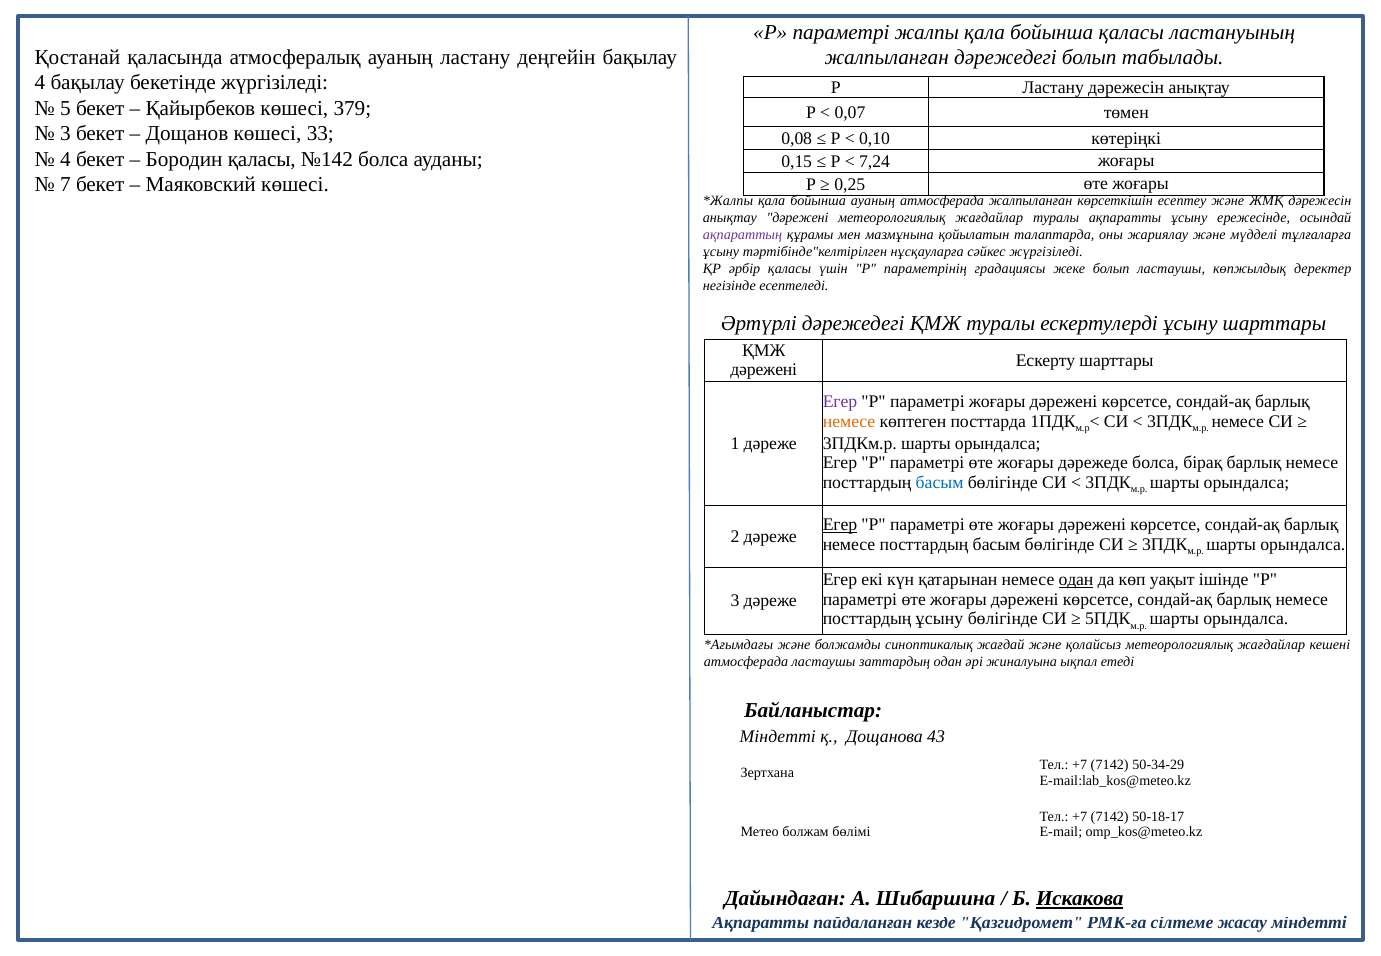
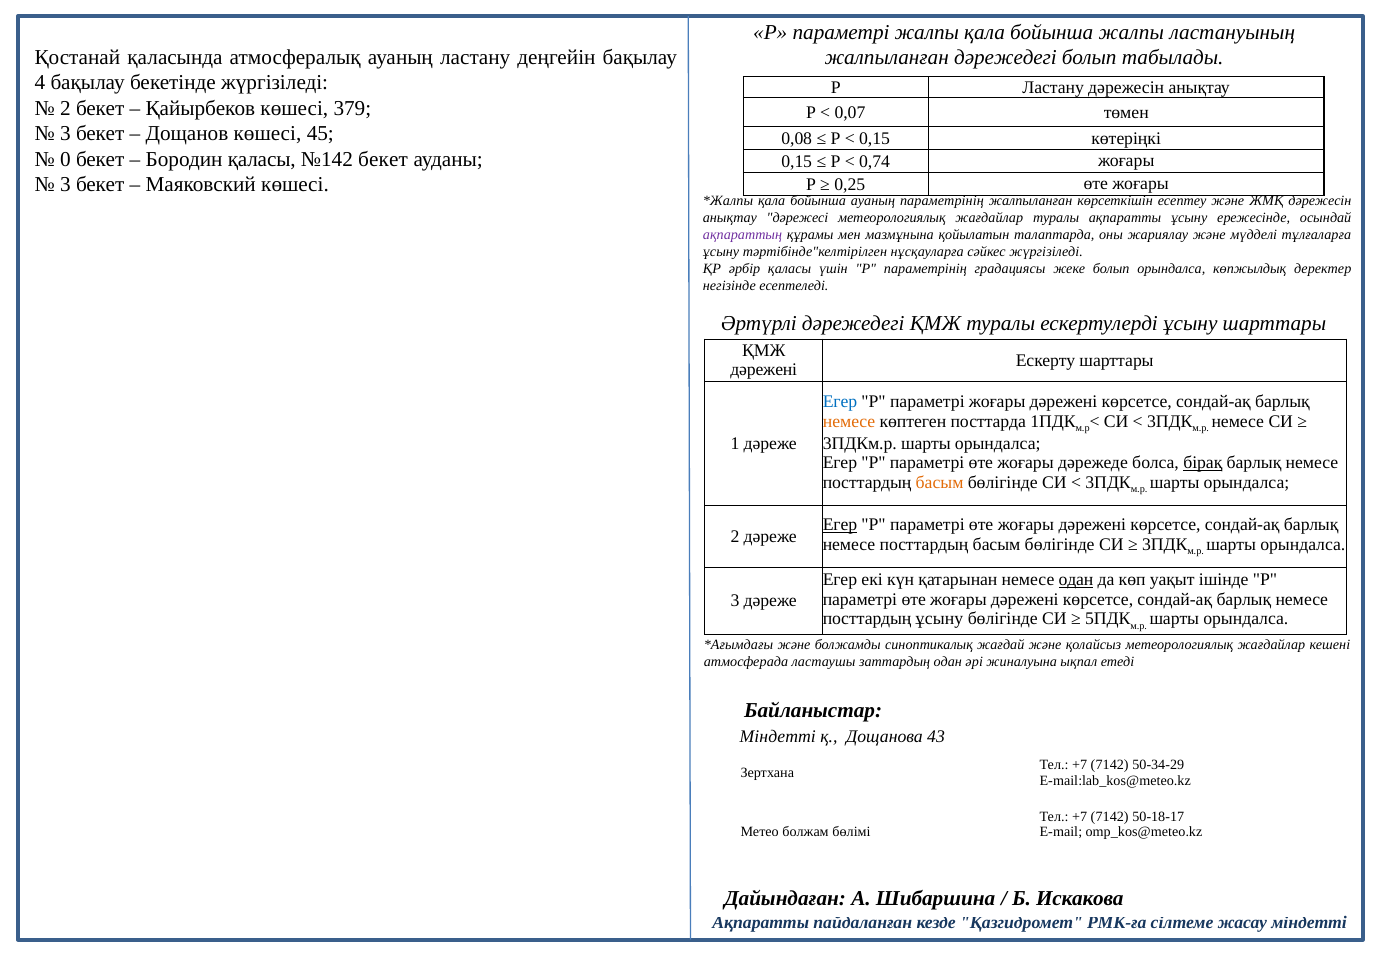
бойынша қаласы: қаласы -> жалпы (1131, 32)
5: 5 -> 2 (65, 108)
33: 33 -> 45 (320, 134)
0,10: 0,10 -> 0,15 (875, 139)
4: 4 -> 0 (65, 159)
№142 болса: болса -> бекет (383, 159)
7,24: 7,24 -> 0,74 (875, 162)
7: 7 -> 3 (65, 185)
ауаның атмосферада: атмосферада -> параметрінің (942, 201)
анықтау дәрежені: дәрежені -> дәрежесі (798, 218)
болып ластаушы: ластаушы -> орындалса (1171, 269)
Егер colour: purple -> blue (840, 402)
бірақ underline: none -> present (1203, 463)
басым colour: blue -> orange (940, 483)
Искакова underline: present -> none (1080, 899)
